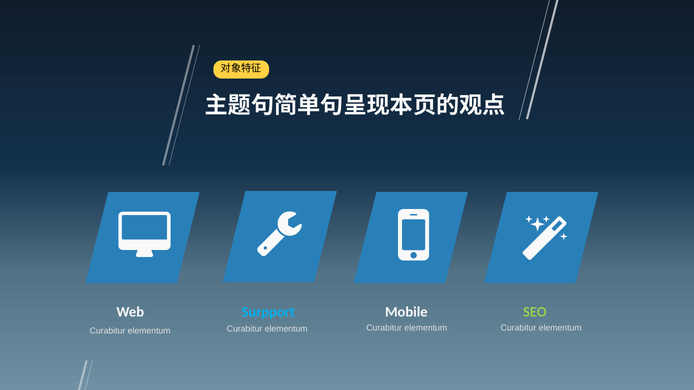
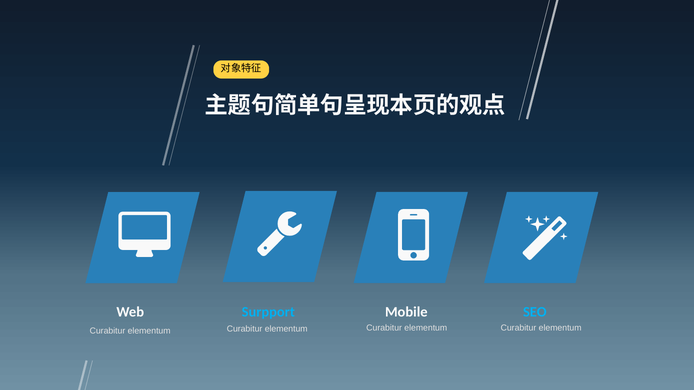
SEO colour: light green -> light blue (535, 312)
